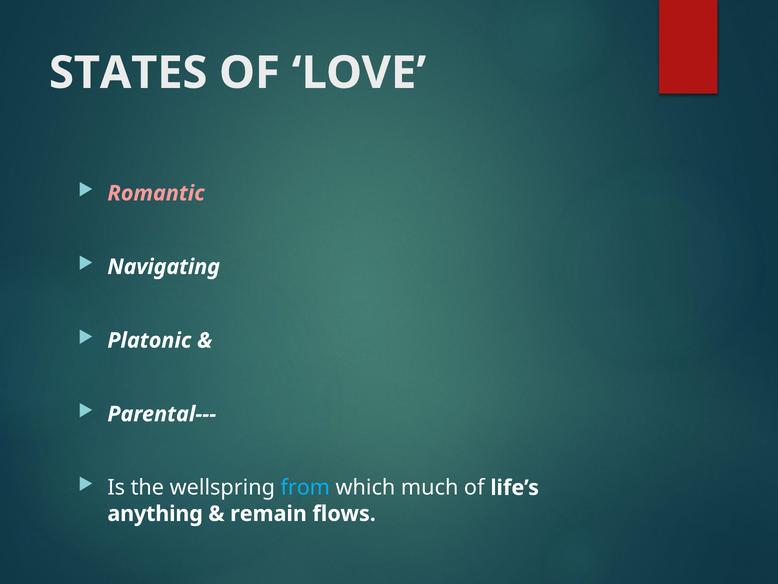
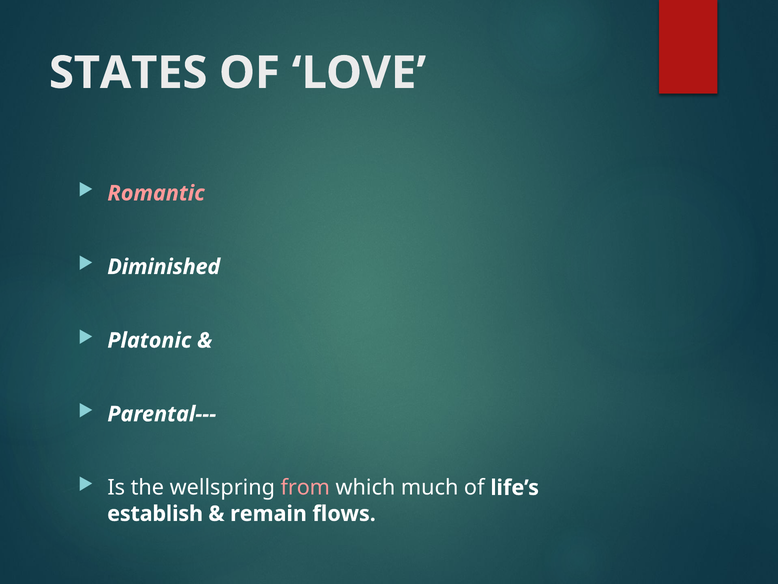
Navigating: Navigating -> Diminished (164, 267)
from colour: light blue -> pink (305, 487)
anything: anything -> establish (155, 513)
